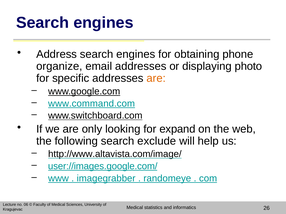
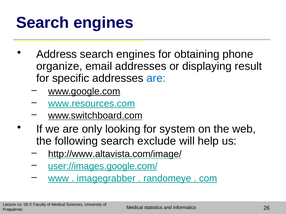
photo: photo -> result (248, 66)
are colour: orange -> blue (156, 78)
www.command.com: www.command.com -> www.resources.com (92, 104)
expand: expand -> system (177, 129)
